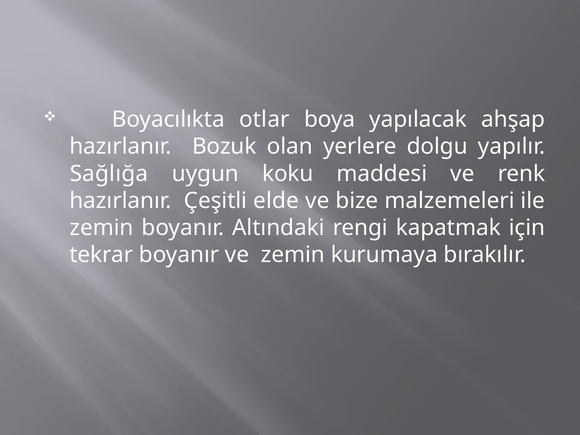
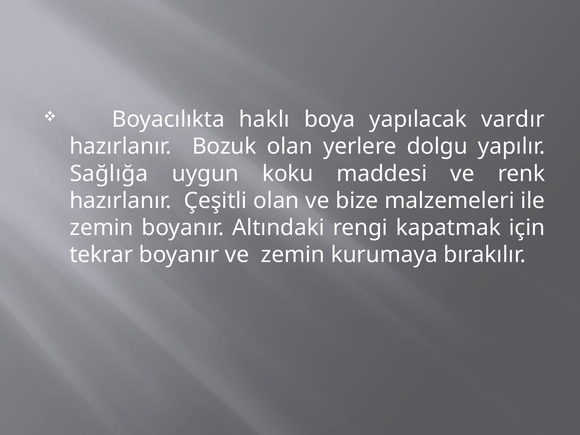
otlar: otlar -> haklı (264, 119)
ahşap: ahşap -> vardır (513, 119)
Çeşitli elde: elde -> olan (276, 201)
